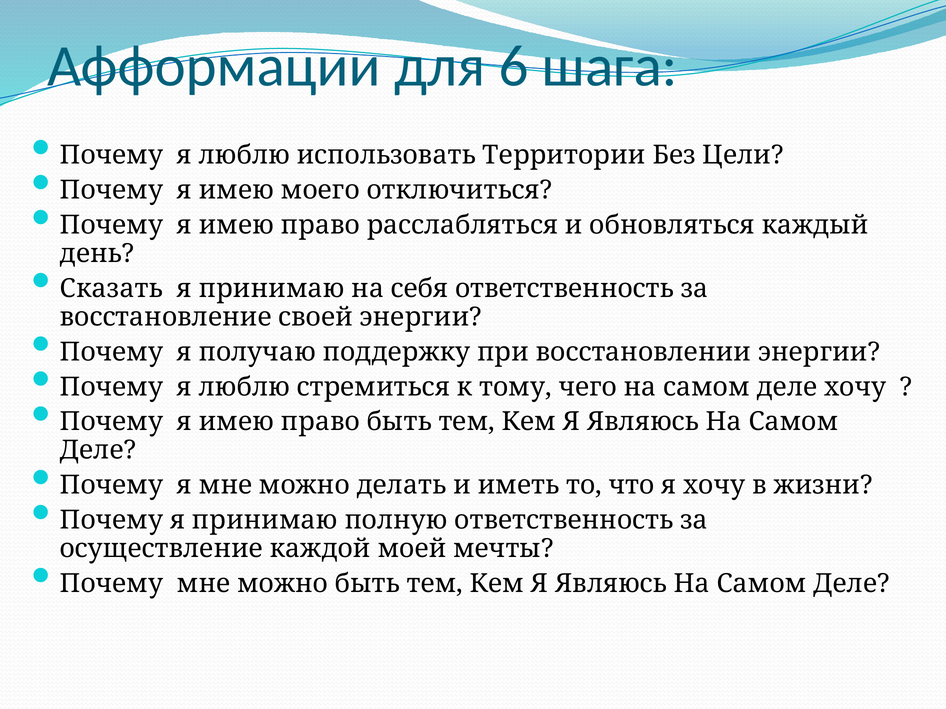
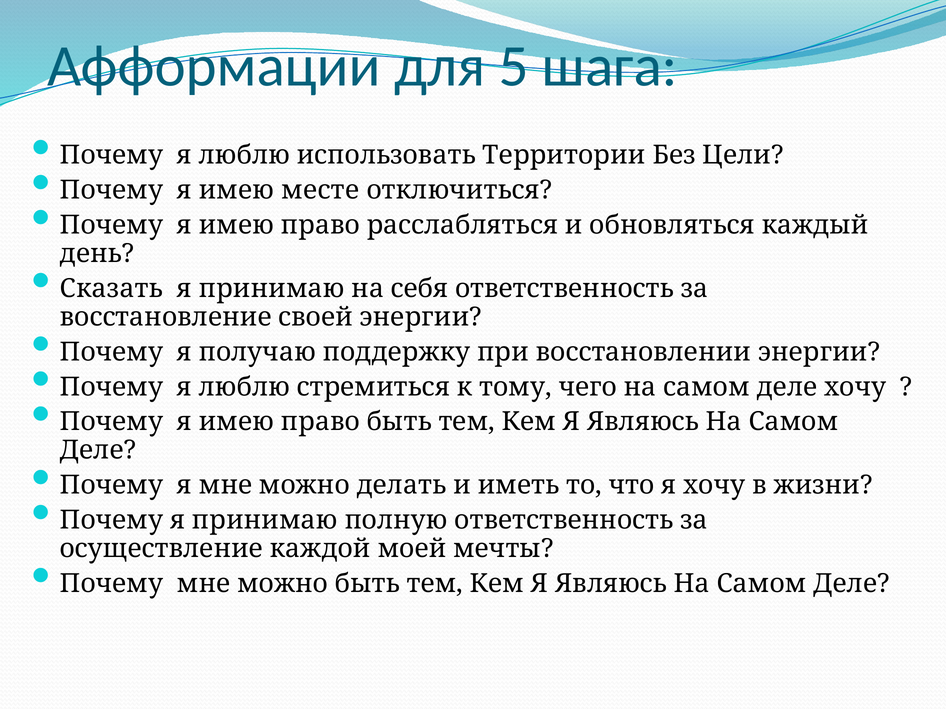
6: 6 -> 5 (514, 66)
моего: моего -> месте (320, 190)
